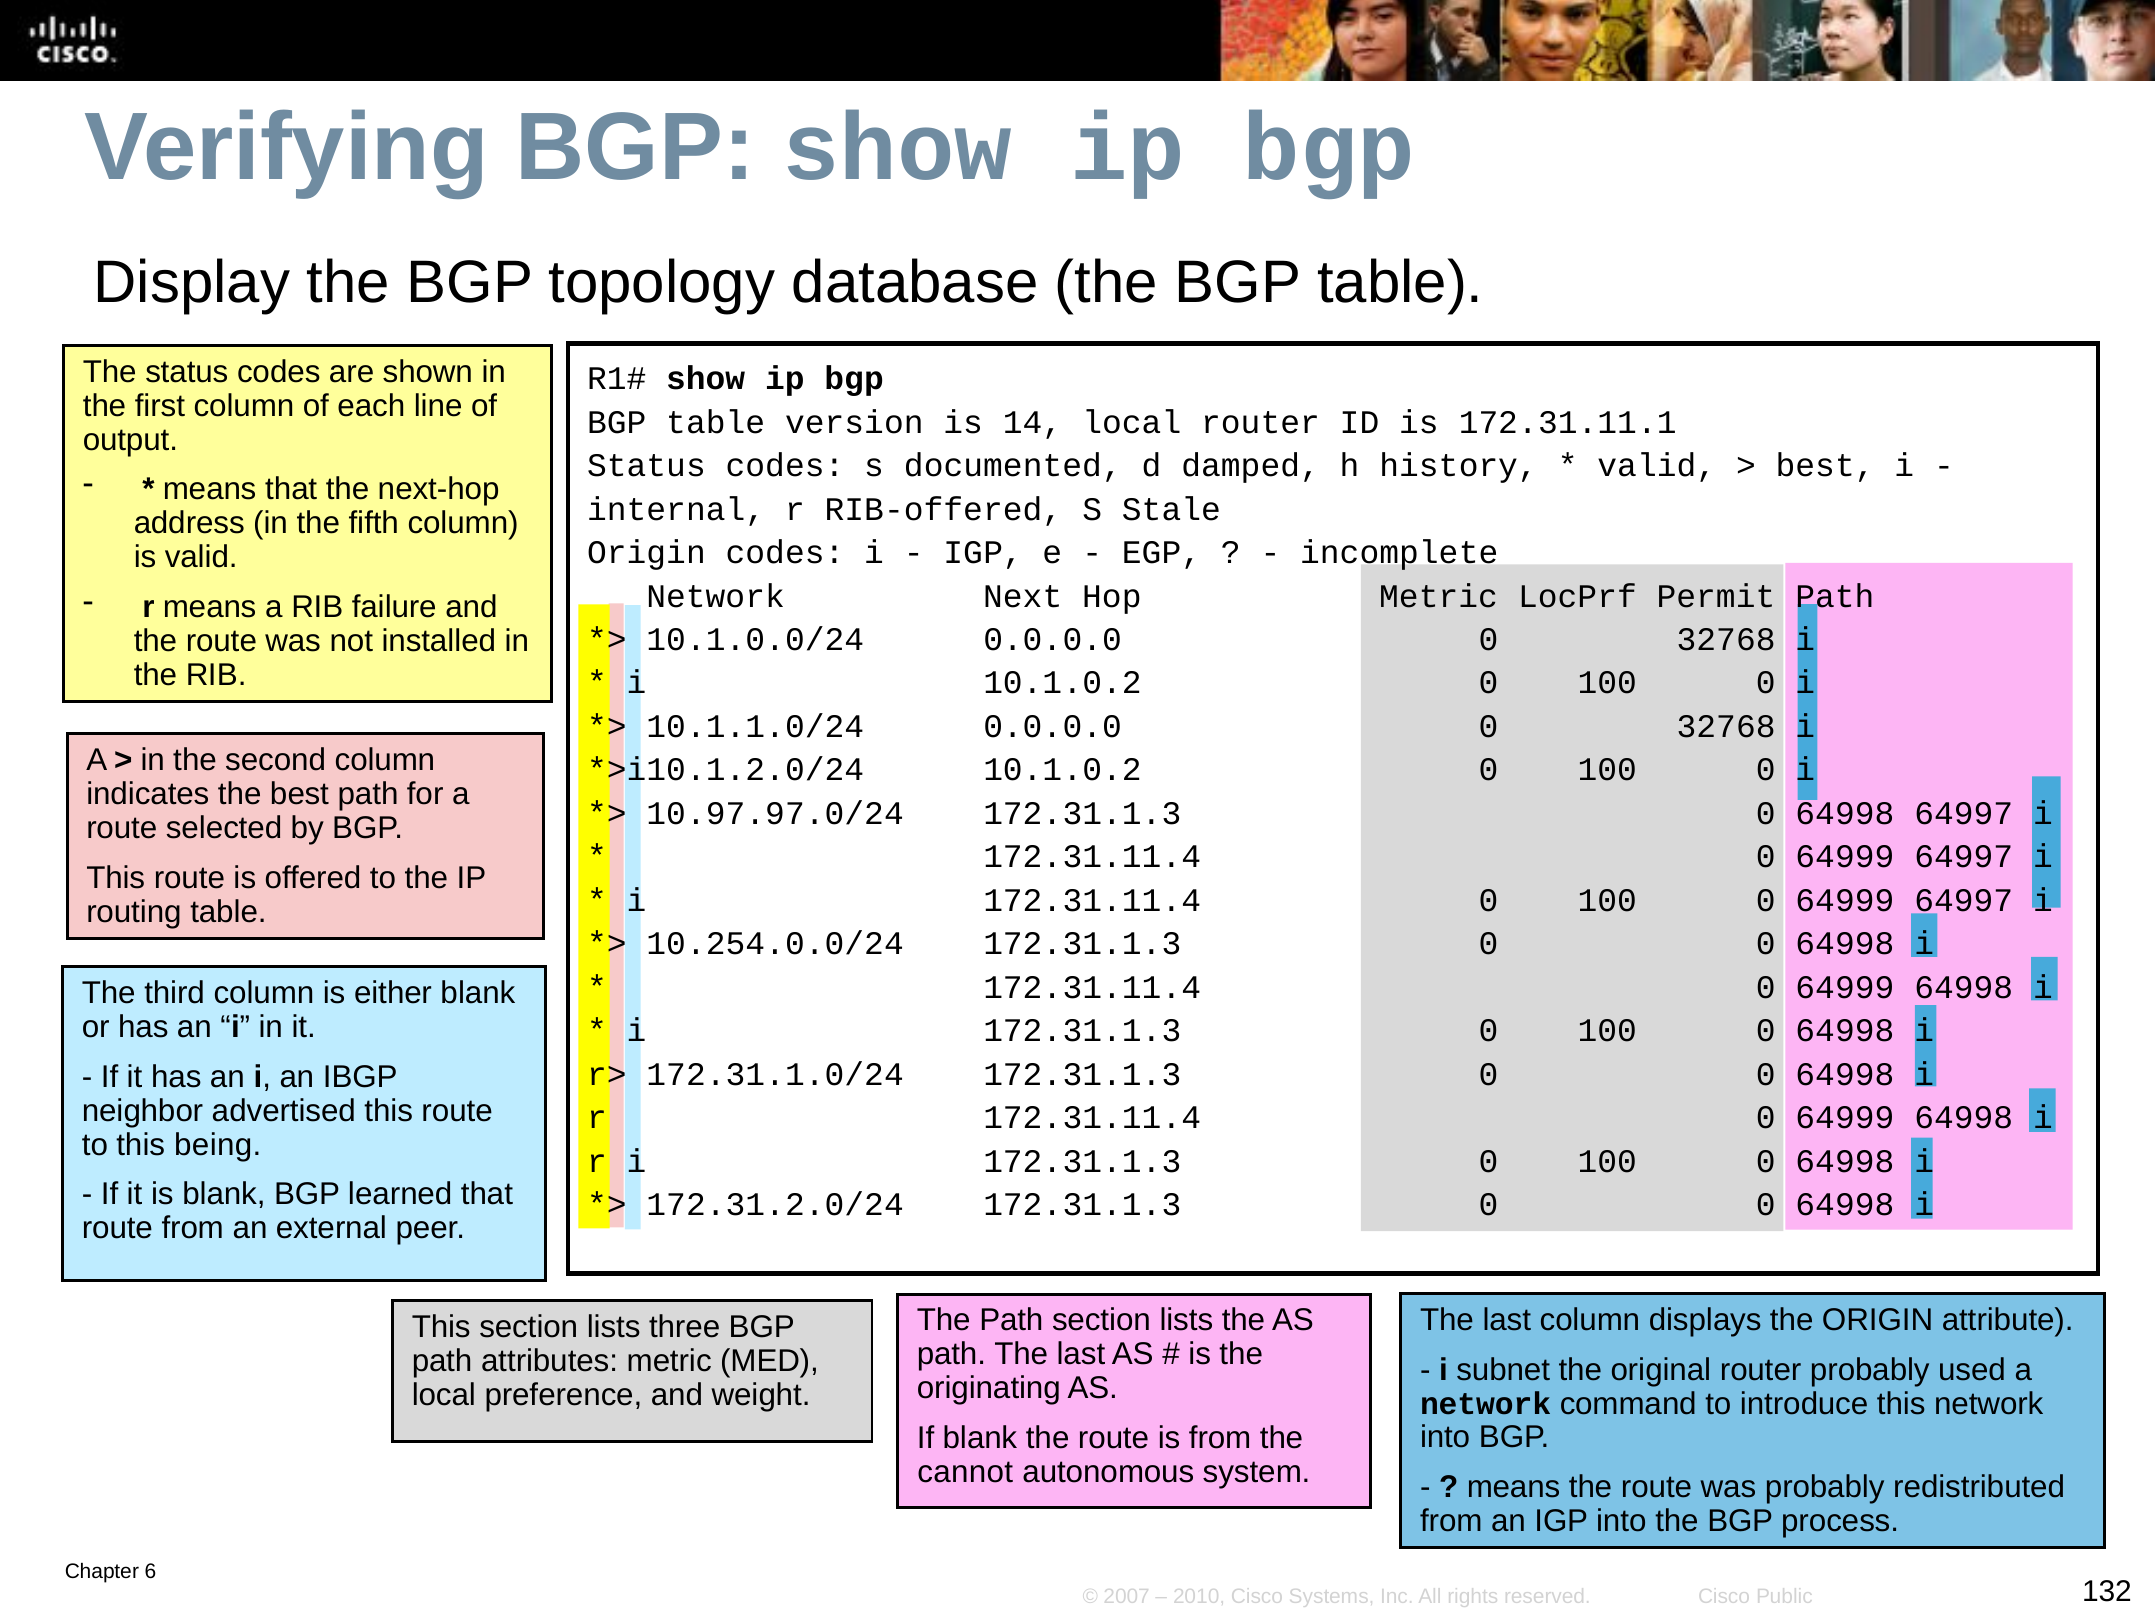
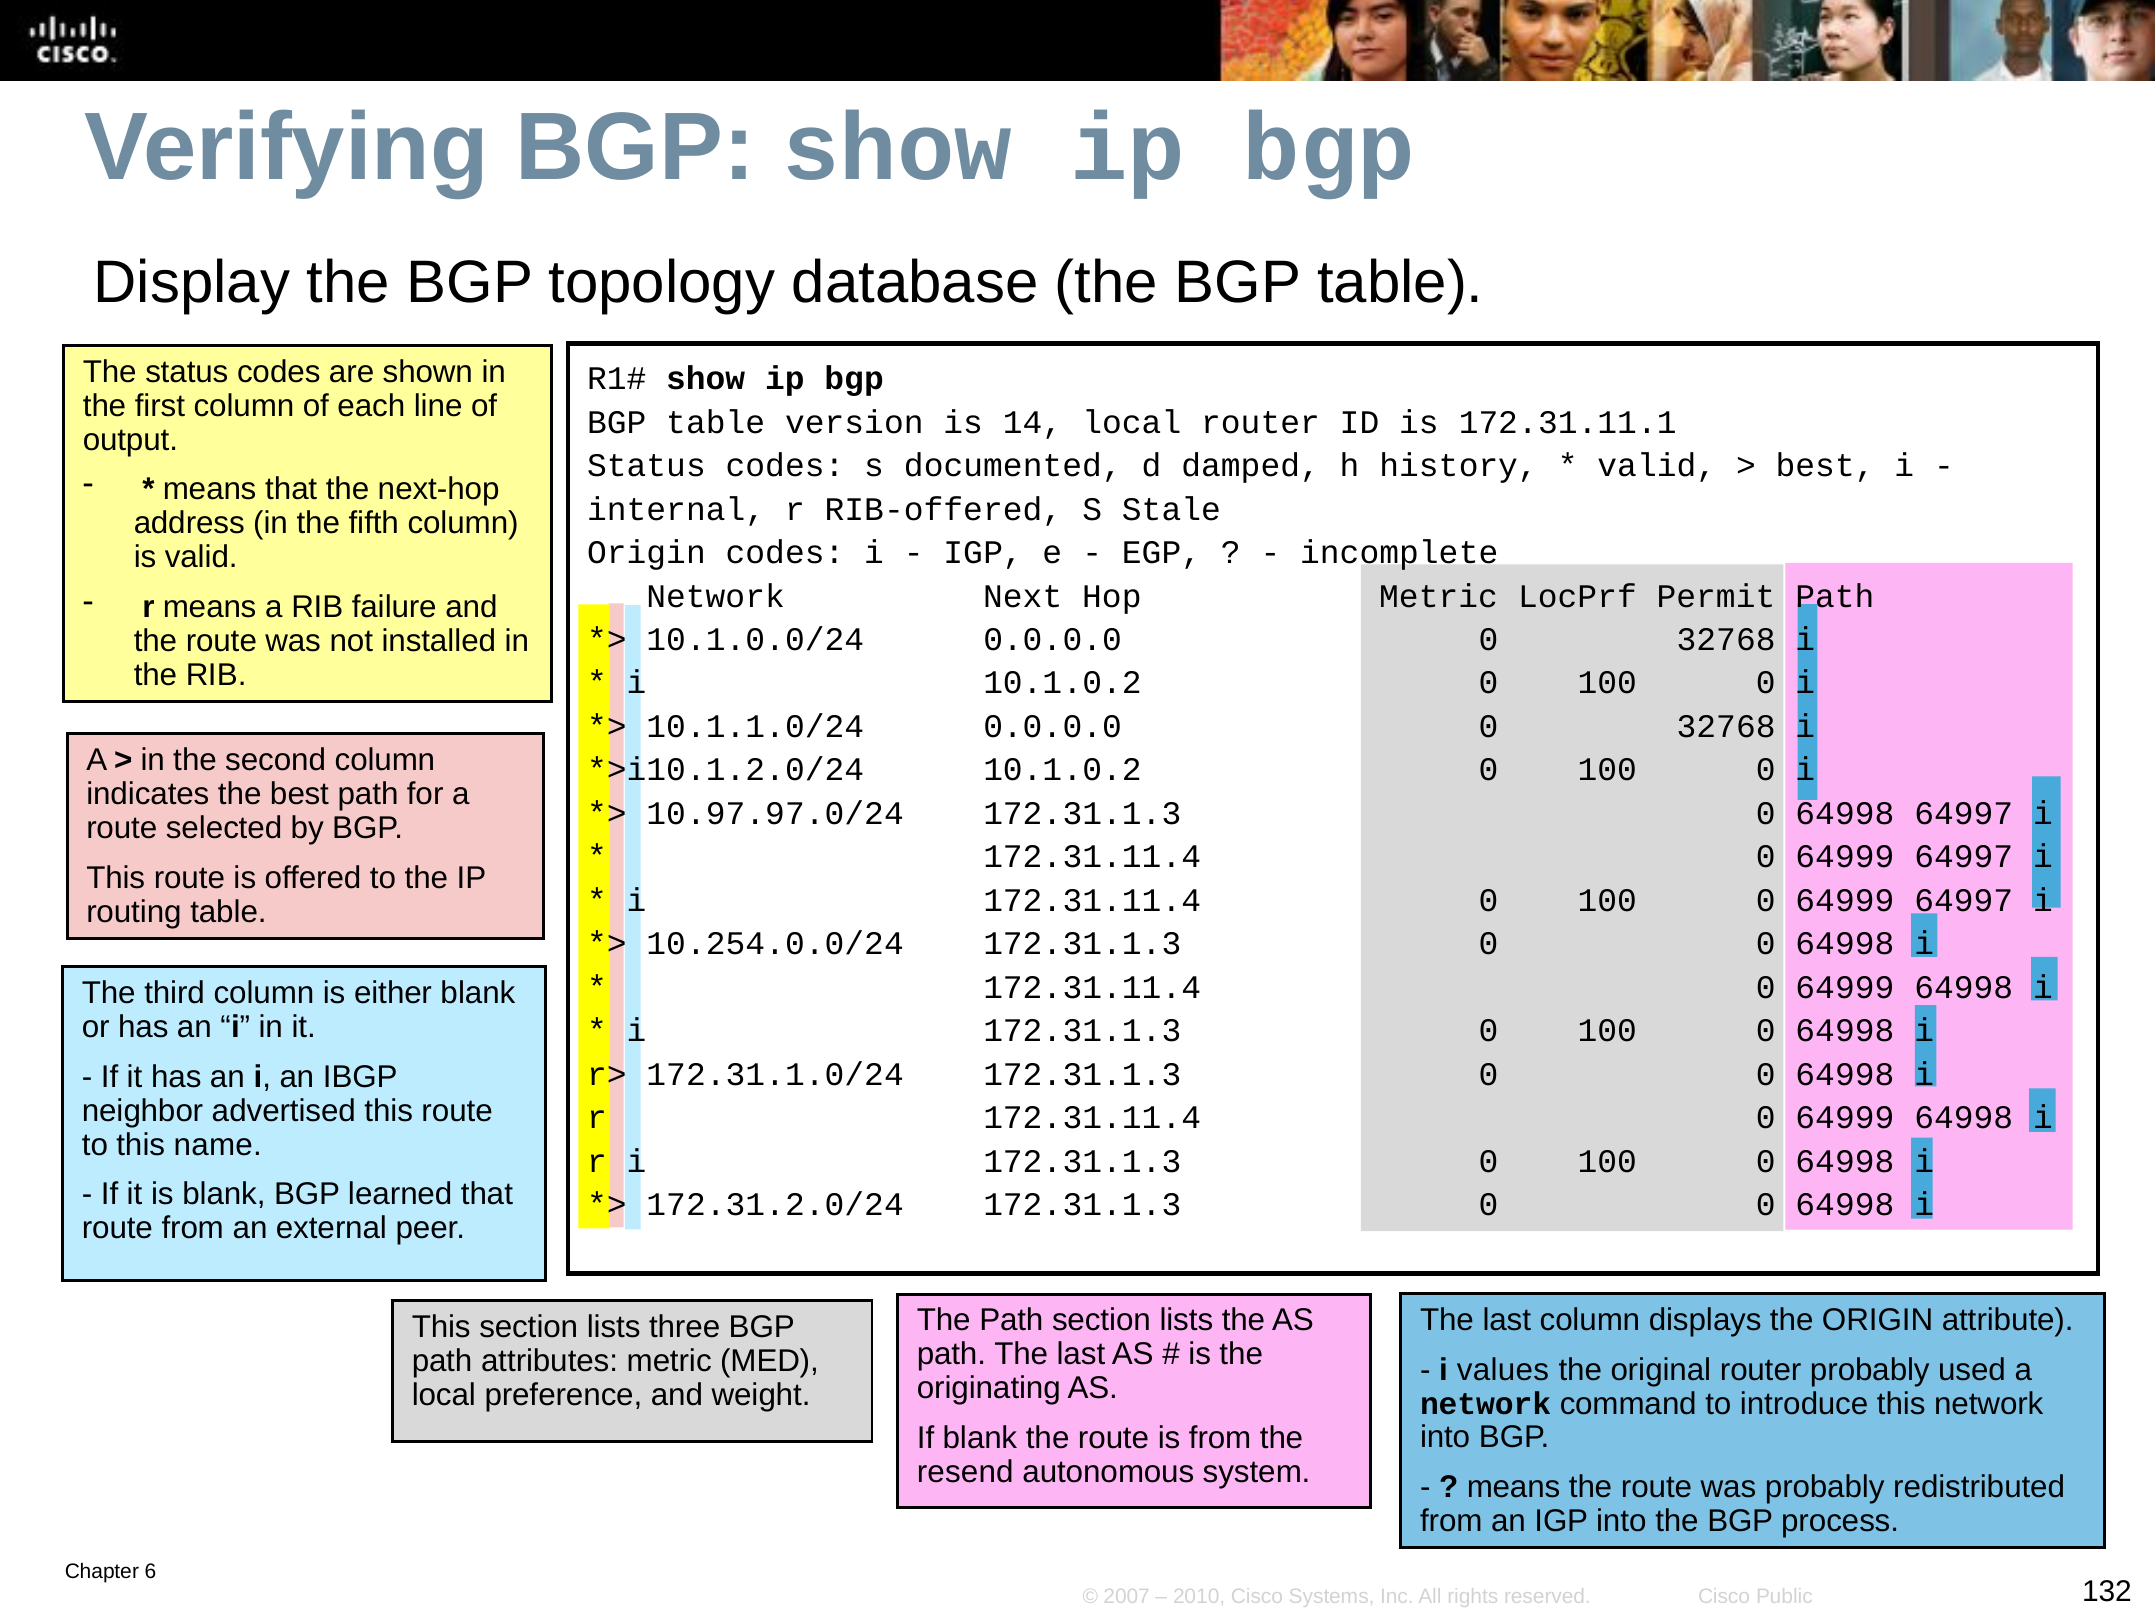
being: being -> name (218, 1144)
subnet: subnet -> values (1503, 1369)
cannot: cannot -> resend (965, 1471)
